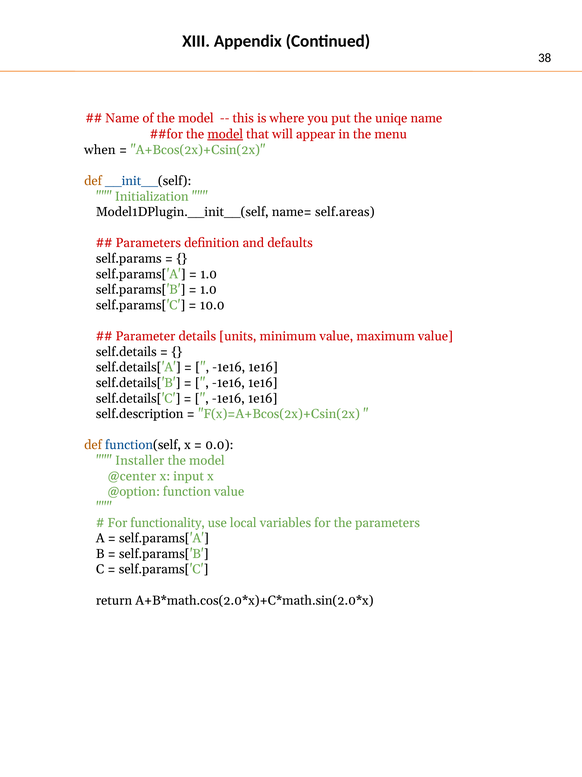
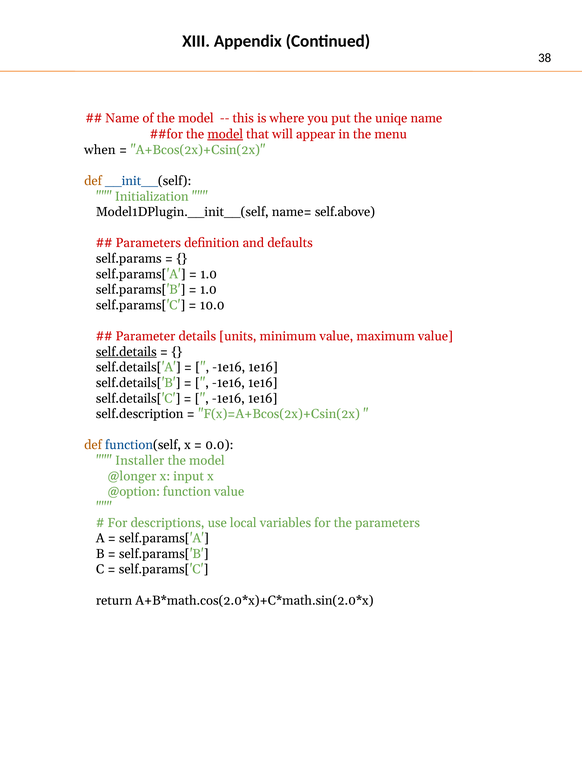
self.areas: self.areas -> self.above (345, 212)
self.details underline: none -> present (126, 351)
@center: @center -> @longer (132, 476)
functionality: functionality -> descriptions (167, 522)
